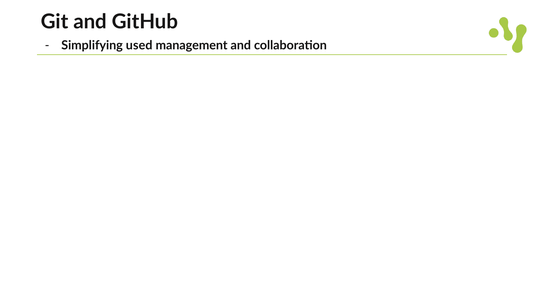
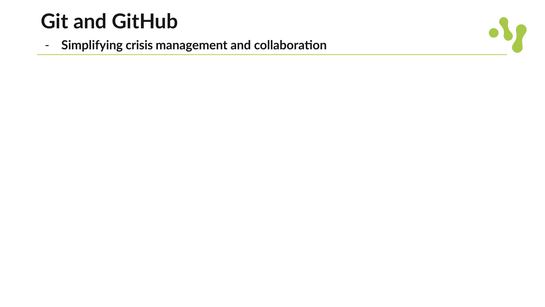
used: used -> crisis (139, 45)
